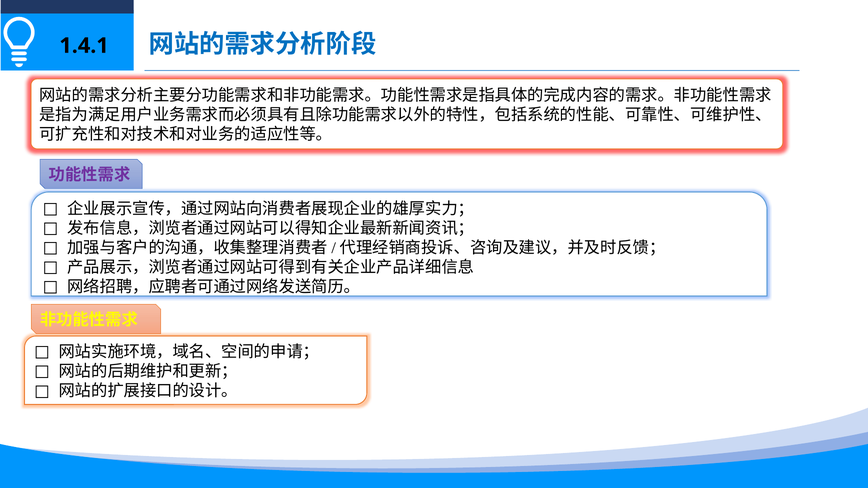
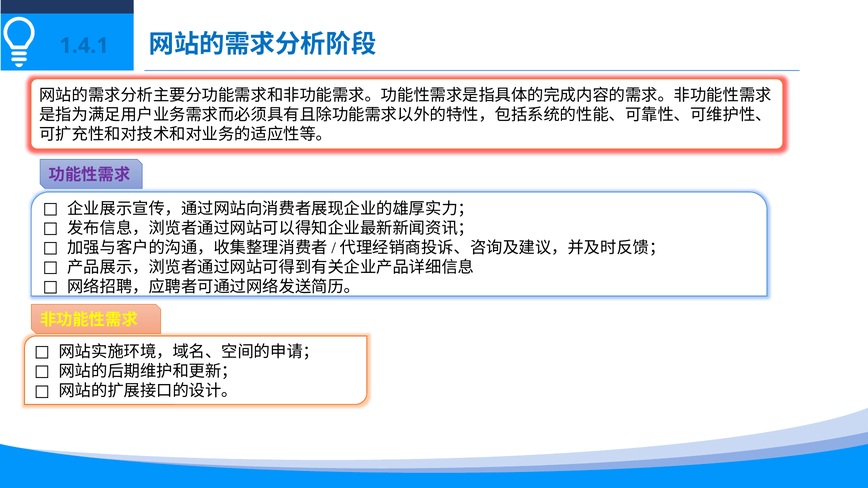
1.4.1 colour: black -> blue (84, 46)
